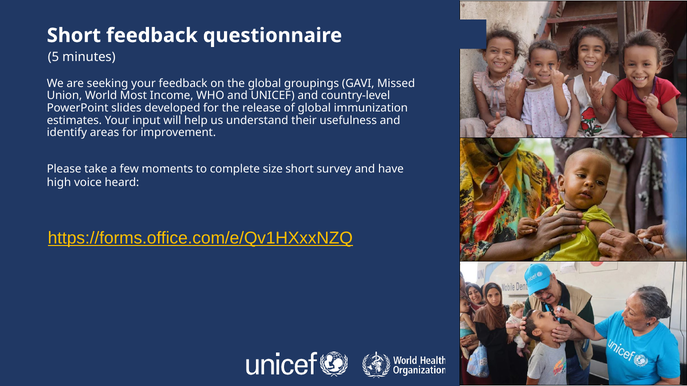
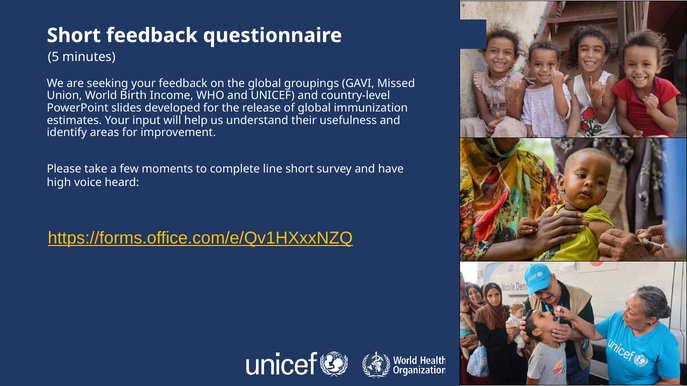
Most: Most -> Birth (133, 96)
size: size -> line (273, 169)
